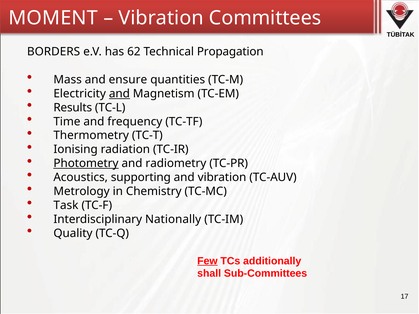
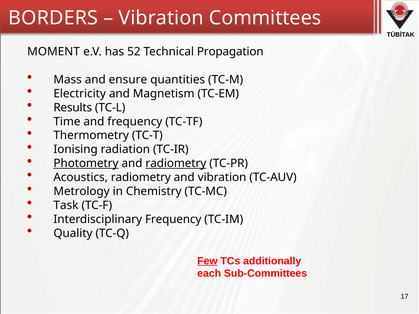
MOMENT: MOMENT -> BORDERS (53, 18)
BORDERS: BORDERS -> MOMENT (54, 52)
62: 62 -> 52 (134, 52)
and underline: present -> none (119, 94)
radiometry underline: none -> present (176, 164)
Acoustics supporting: supporting -> radiometry (141, 177)
Interdisciplinary Nationally: Nationally -> Frequency (173, 219)
shall: shall -> each (209, 274)
